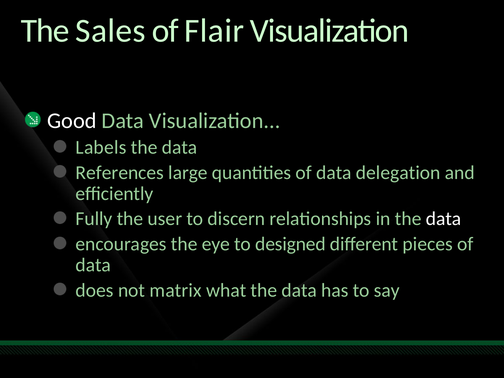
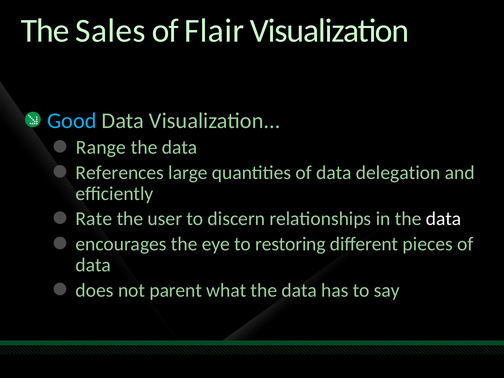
Good colour: white -> light blue (72, 121)
Labels: Labels -> Range (101, 147)
Fully: Fully -> Rate (94, 219)
designed: designed -> restoring (290, 244)
matrix: matrix -> parent (176, 290)
